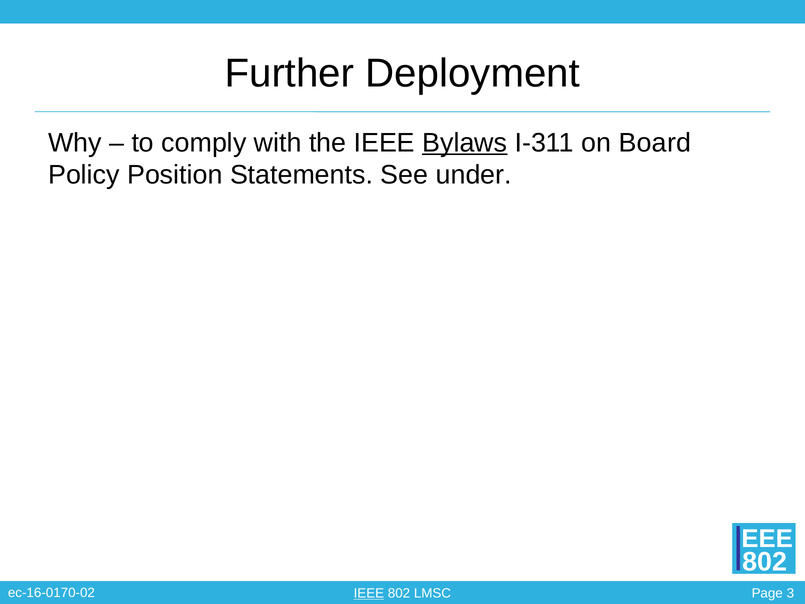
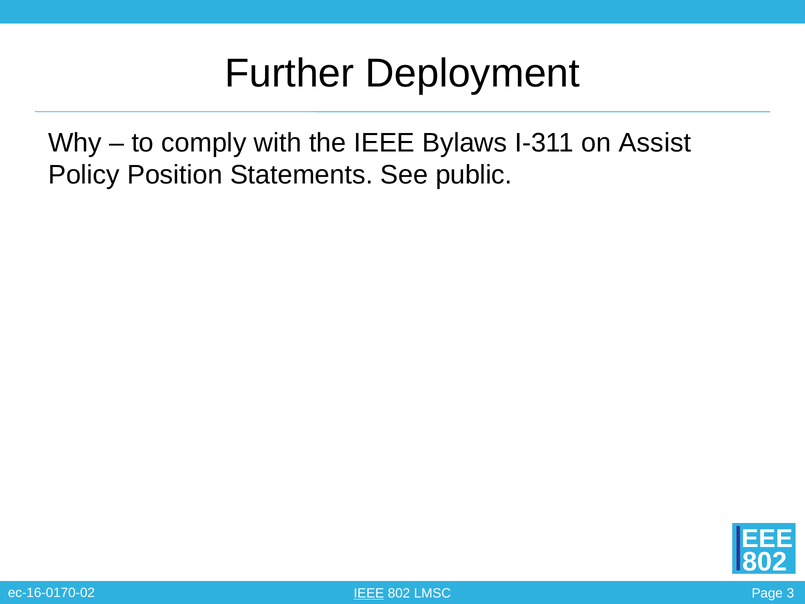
Bylaws underline: present -> none (465, 143)
Board: Board -> Assist (655, 143)
under: under -> public (474, 175)
